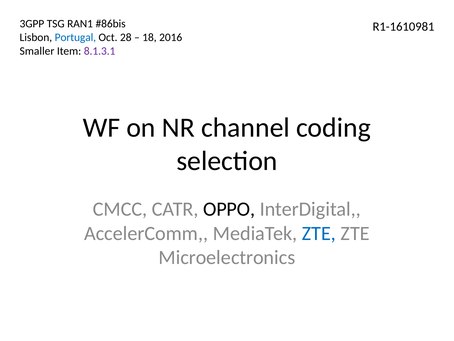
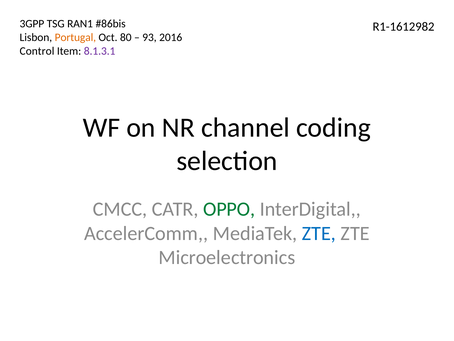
R1-1610981: R1-1610981 -> R1-1612982 (404, 27)
Portugal colour: blue -> orange (75, 37)
28: 28 -> 80 (126, 37)
18: 18 -> 93 (149, 37)
Smaller: Smaller -> Control (37, 51)
OPPO colour: black -> green (229, 209)
